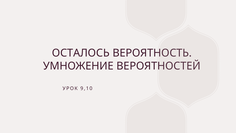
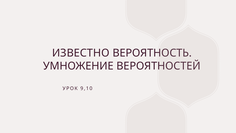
ОСТАЛОСЬ: ОСТАЛОСЬ -> ИЗВЕСТНО (81, 53)
